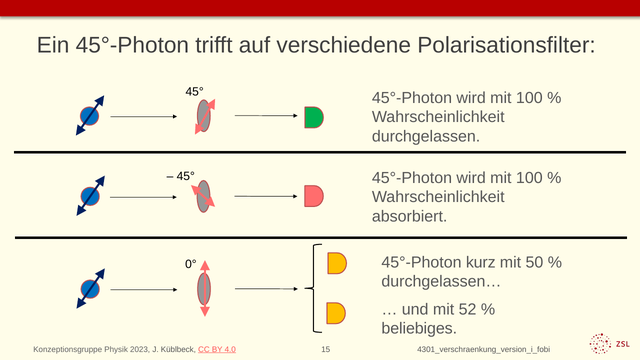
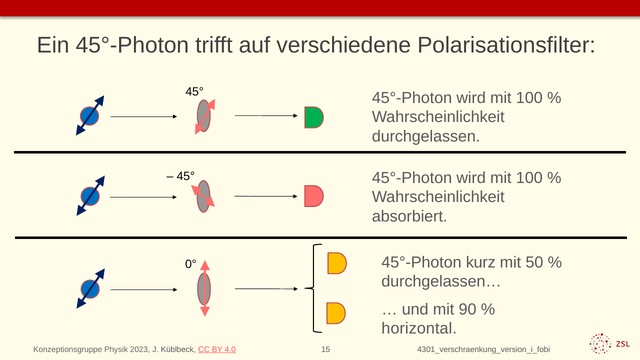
52: 52 -> 90 (468, 309)
beliebiges: beliebiges -> horizontal (419, 329)
